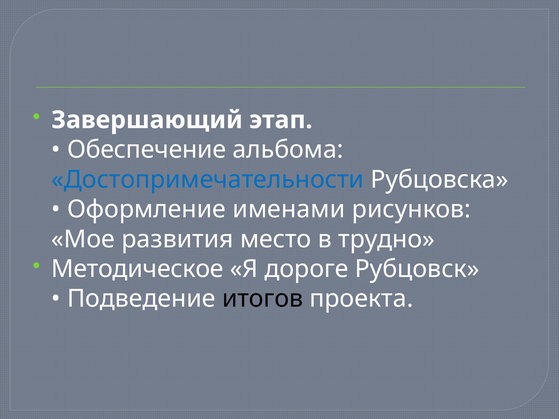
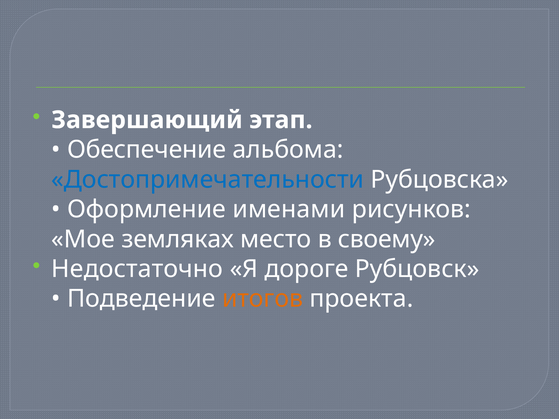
развития: развития -> земляках (178, 239)
трудно: трудно -> своему (387, 239)
Методическое: Методическое -> Недостаточно (137, 269)
итогов colour: black -> orange (263, 299)
